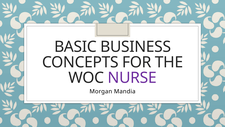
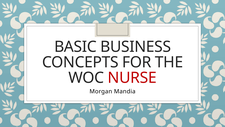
NURSE colour: purple -> red (132, 77)
